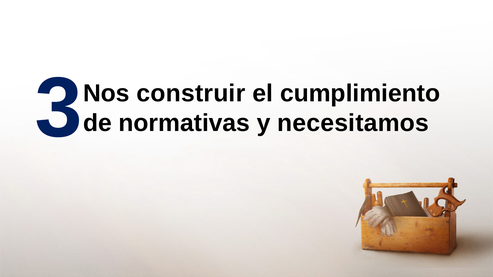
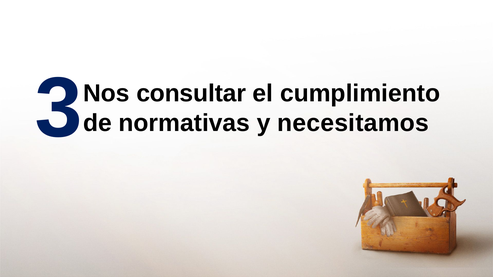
construir: construir -> consultar (191, 94)
